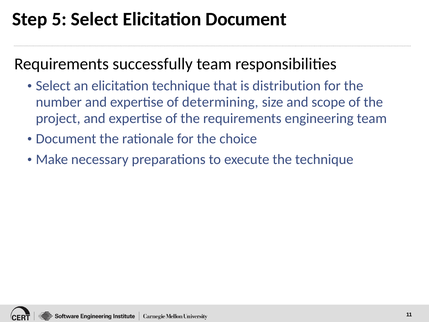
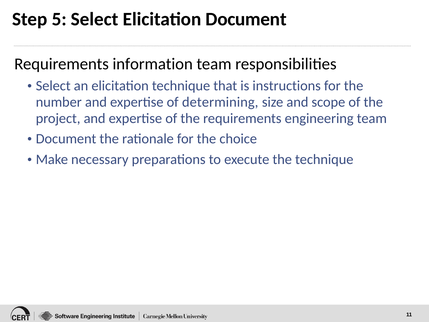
successfully: successfully -> information (153, 64)
distribution: distribution -> instructions (287, 86)
